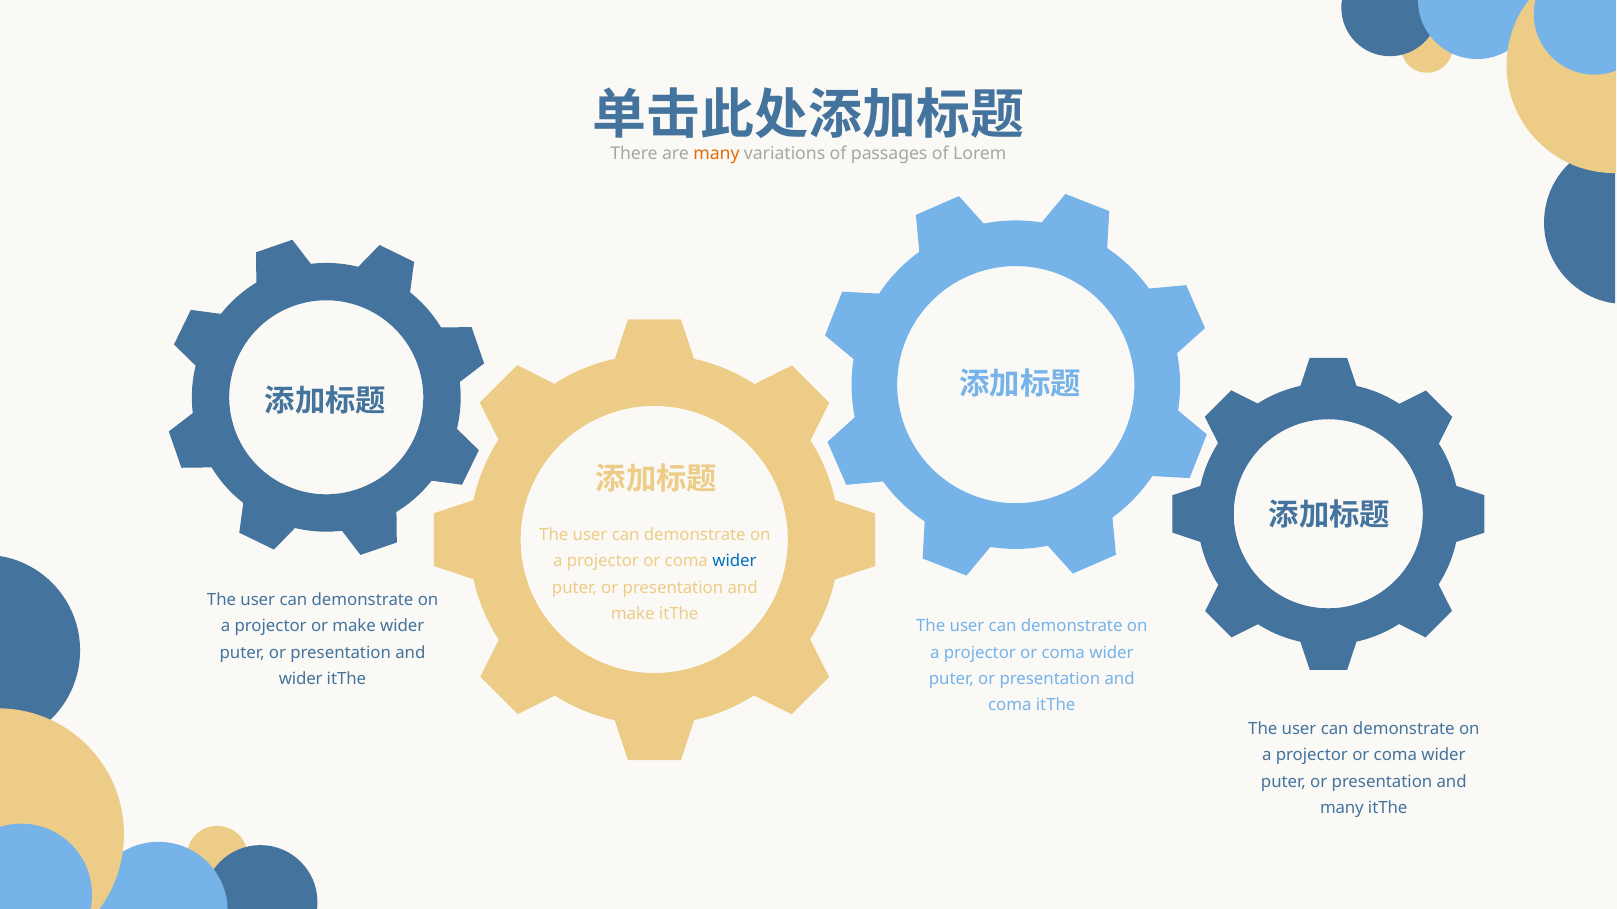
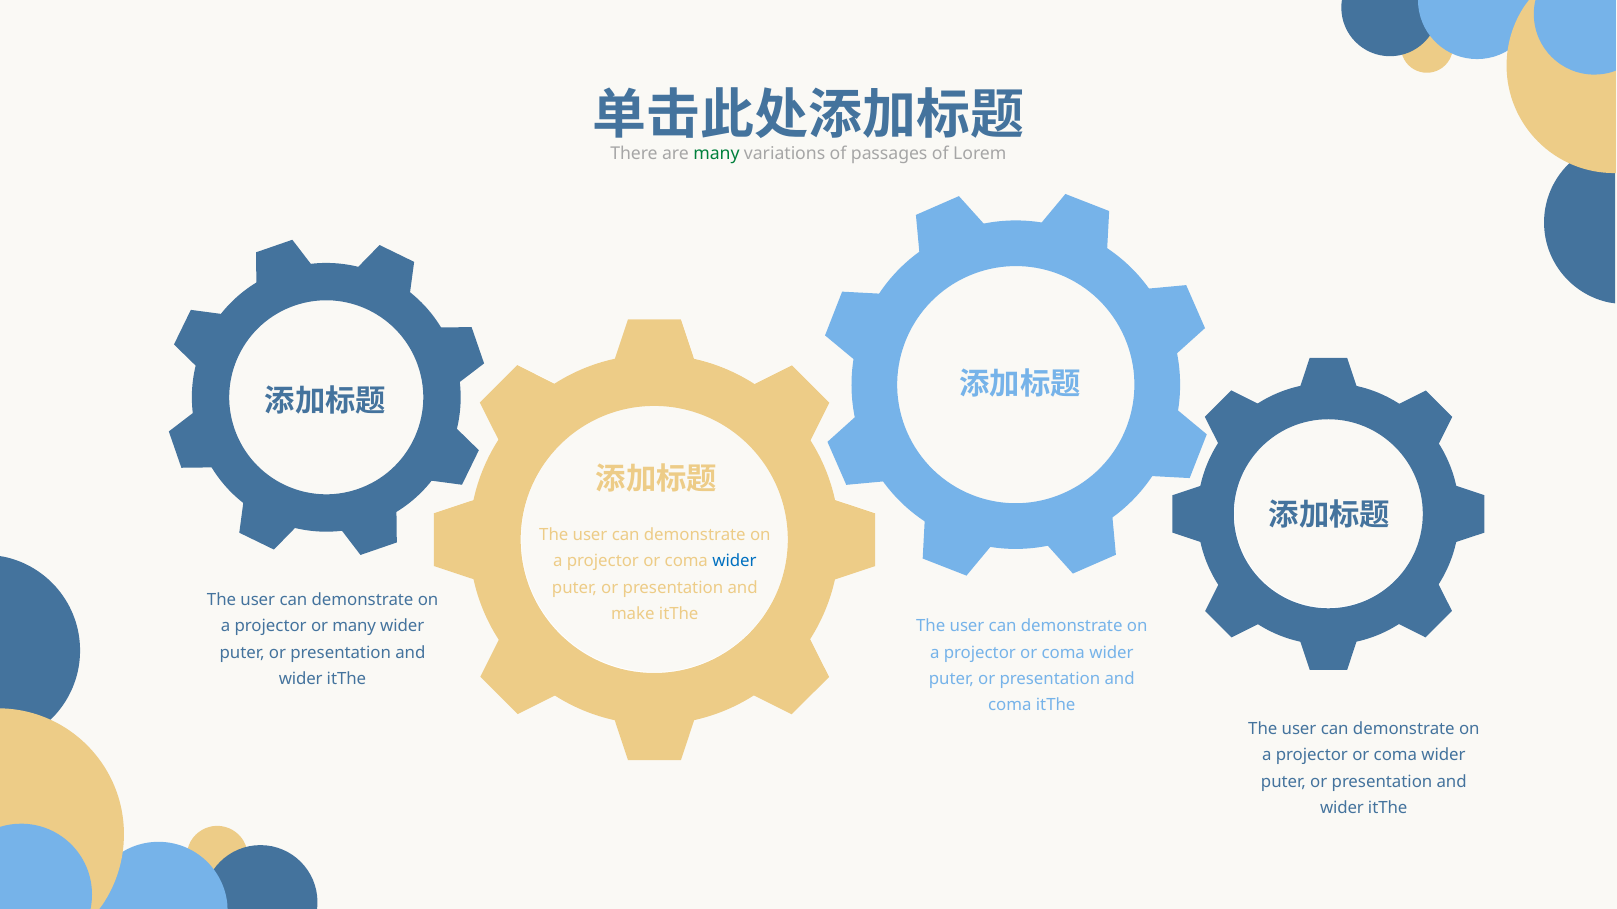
many colour: orange -> green (716, 153)
or make: make -> many (354, 627)
many: many -> wider (1342, 808)
